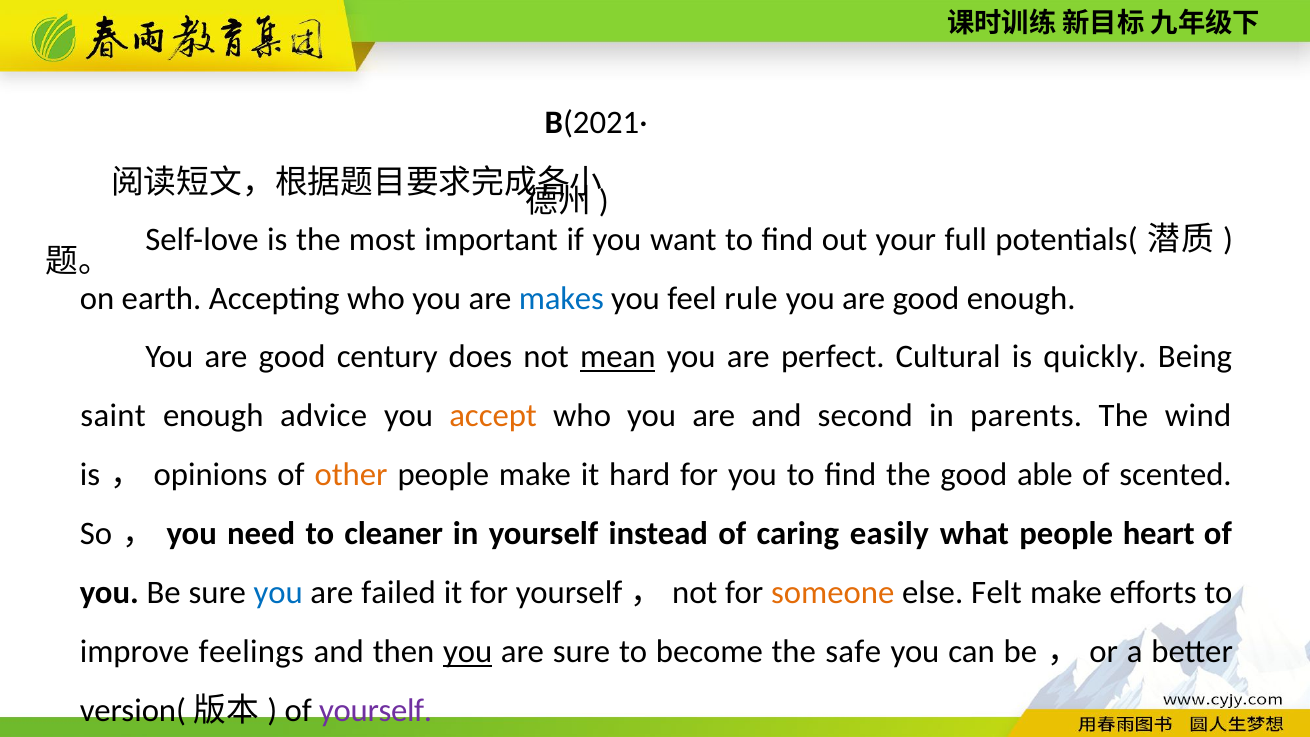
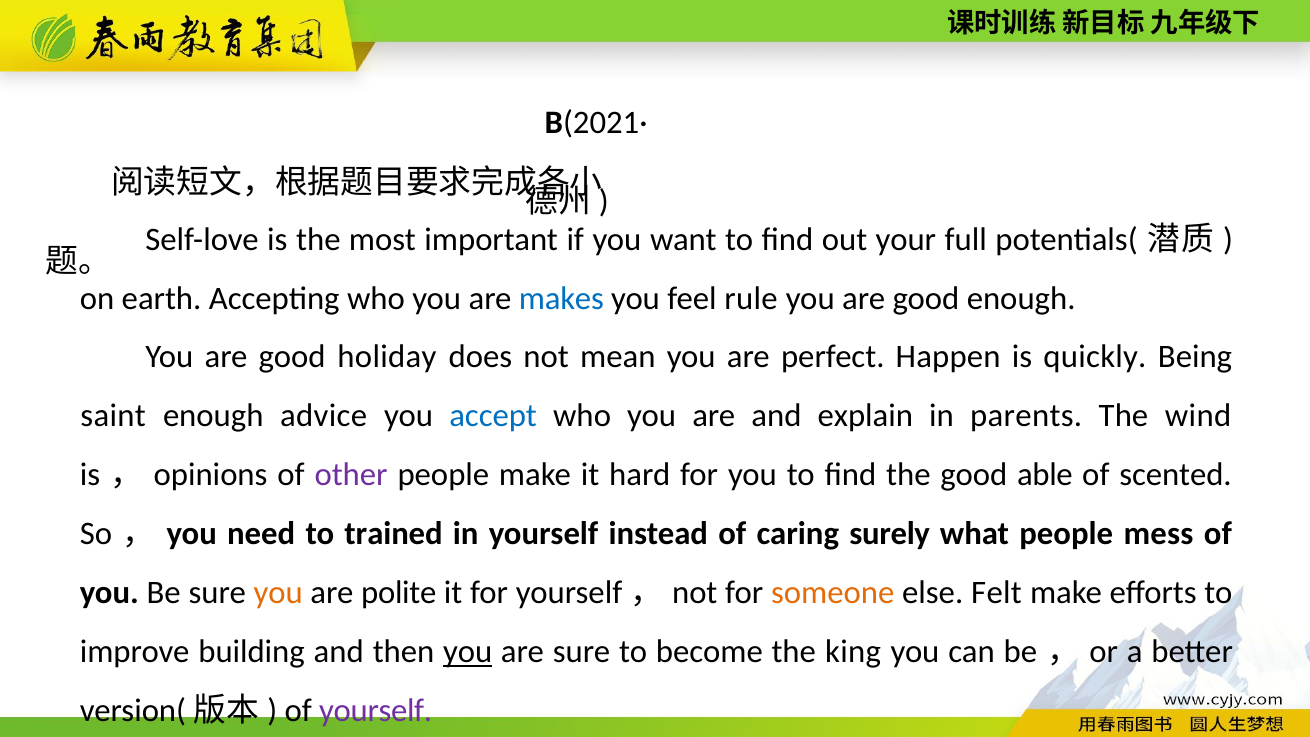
century: century -> holiday (387, 357)
mean underline: present -> none (618, 357)
Cultural: Cultural -> Happen (948, 357)
accept colour: orange -> blue (493, 416)
second: second -> explain (865, 416)
other colour: orange -> purple (351, 475)
cleaner: cleaner -> trained (394, 534)
easily: easily -> surely (890, 534)
heart: heart -> mess (1158, 534)
you colour: blue -> orange (278, 593)
failed: failed -> polite (399, 593)
feelings: feelings -> building (252, 652)
safe: safe -> king (853, 652)
